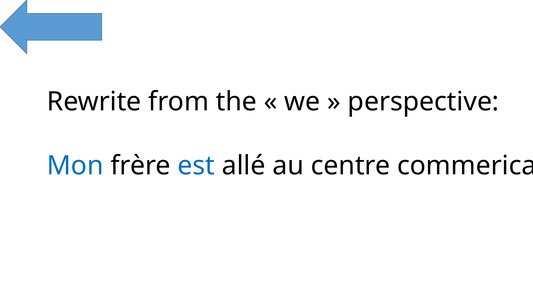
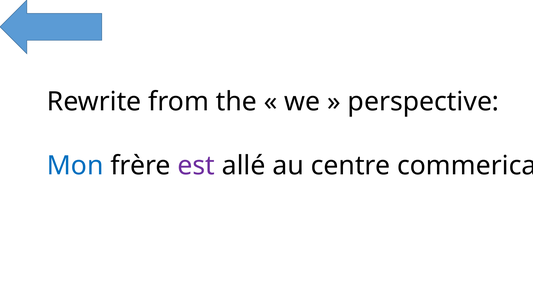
est colour: blue -> purple (196, 166)
